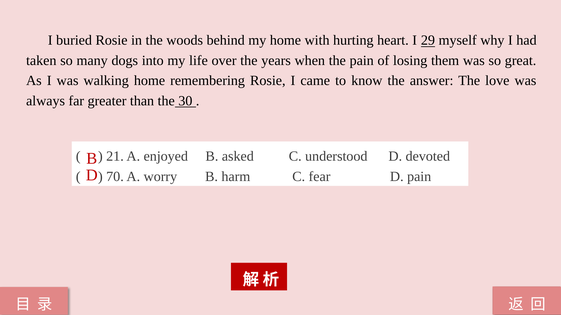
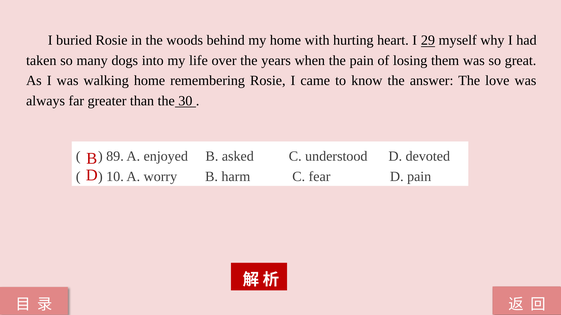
21: 21 -> 89 (115, 157)
70: 70 -> 10 (115, 177)
